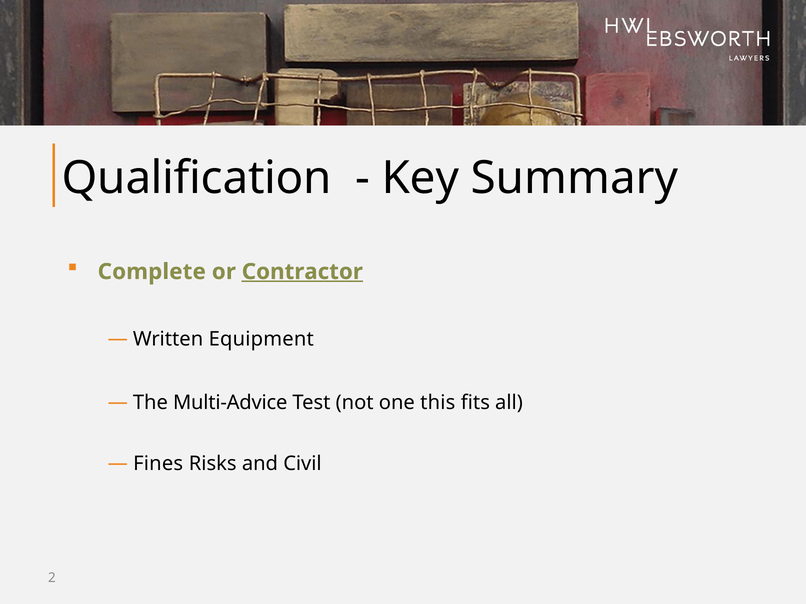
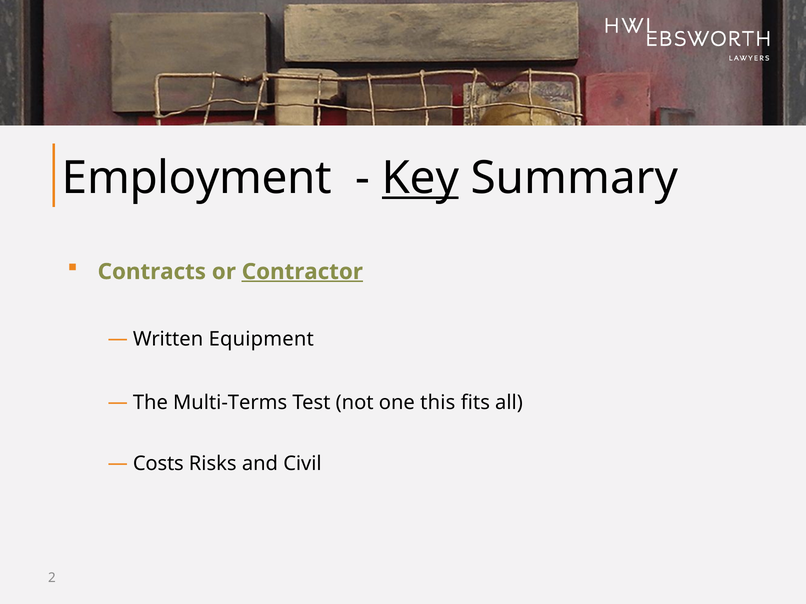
Qualification: Qualification -> Employment (197, 178)
Key underline: none -> present (420, 178)
Complete: Complete -> Contracts (152, 272)
Multi-Advice: Multi-Advice -> Multi-Terms (230, 403)
Fines: Fines -> Costs (158, 464)
